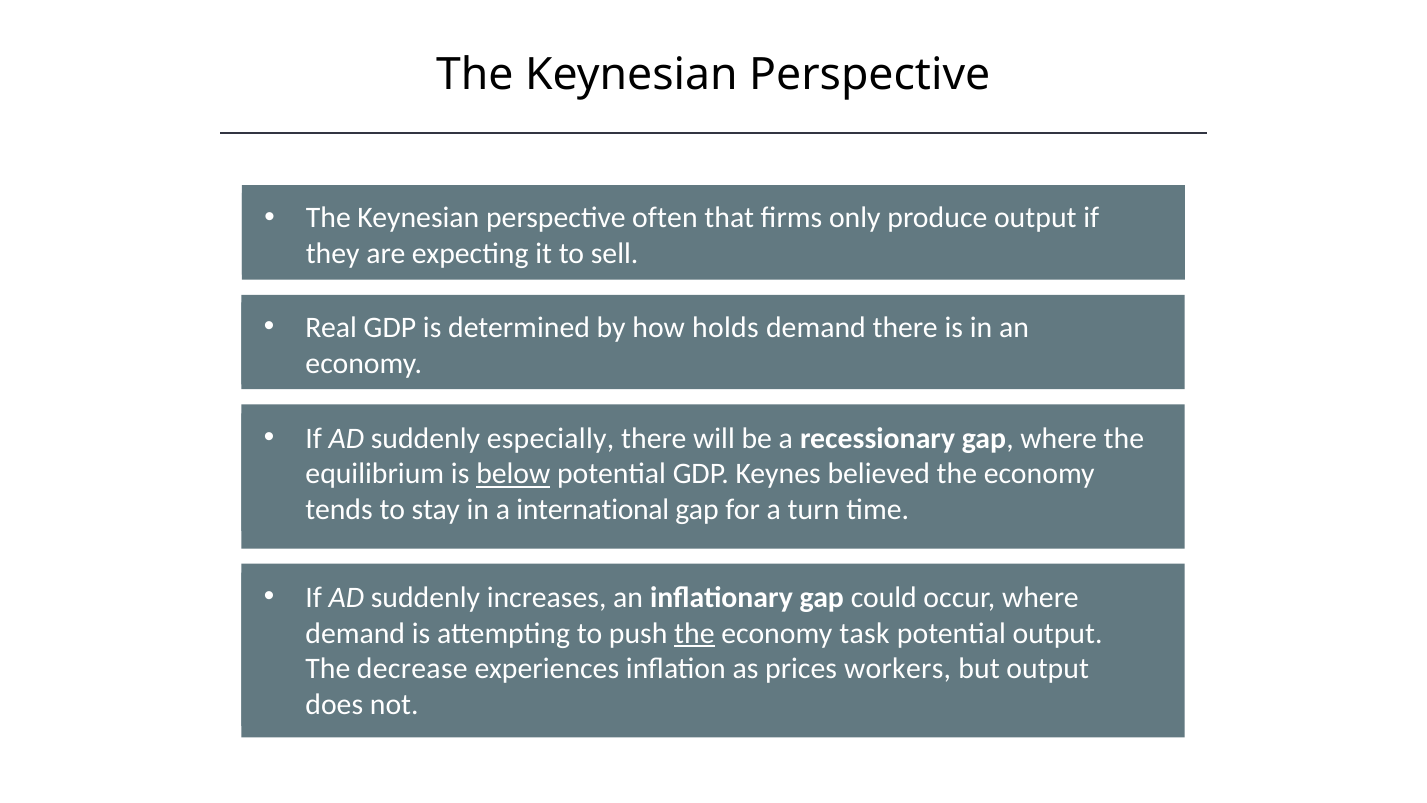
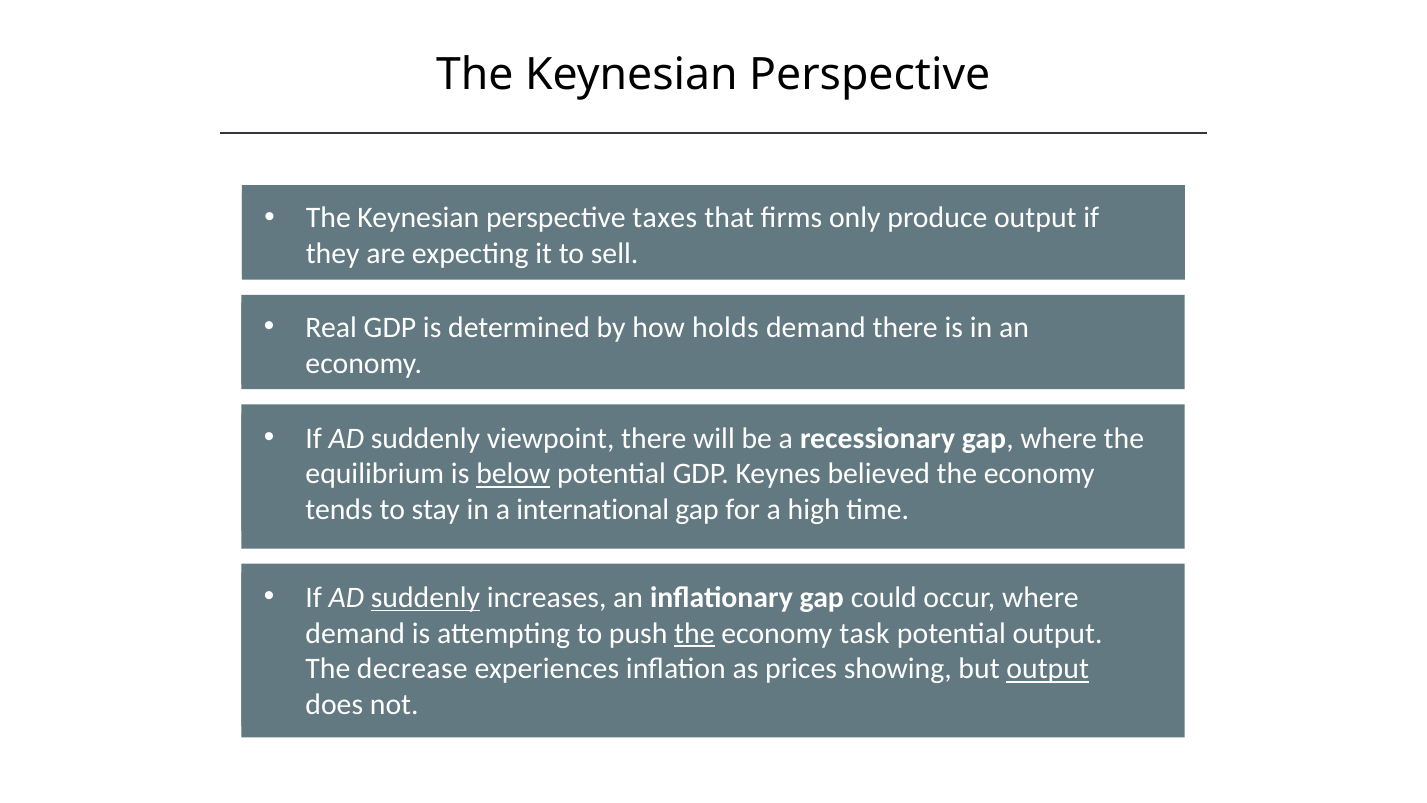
often: often -> taxes (665, 218)
especially: especially -> viewpoint (551, 438)
turn: turn -> high (814, 510)
suddenly underline: none -> present (425, 597)
workers: workers -> showing (898, 669)
output underline: none -> present (1048, 669)
